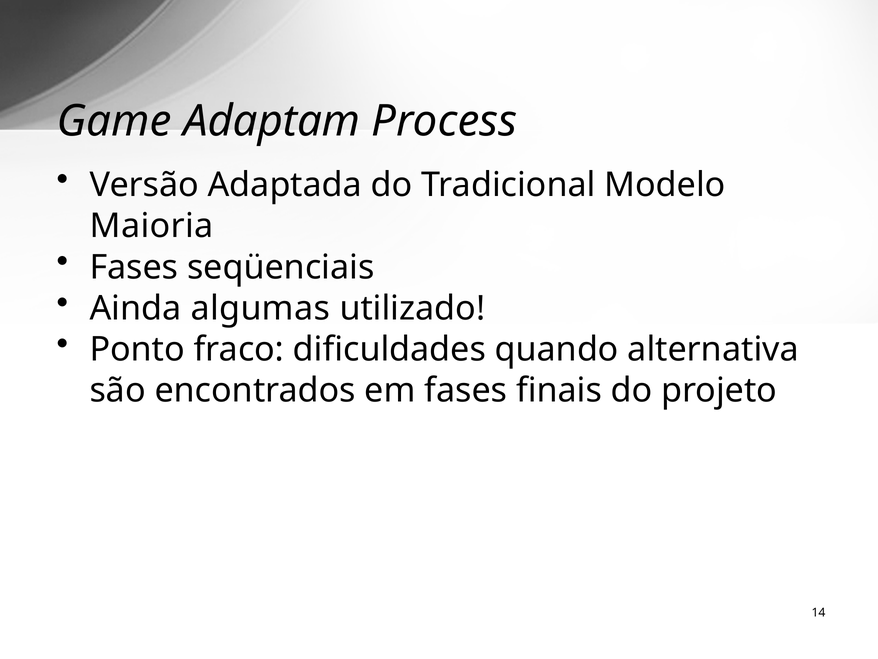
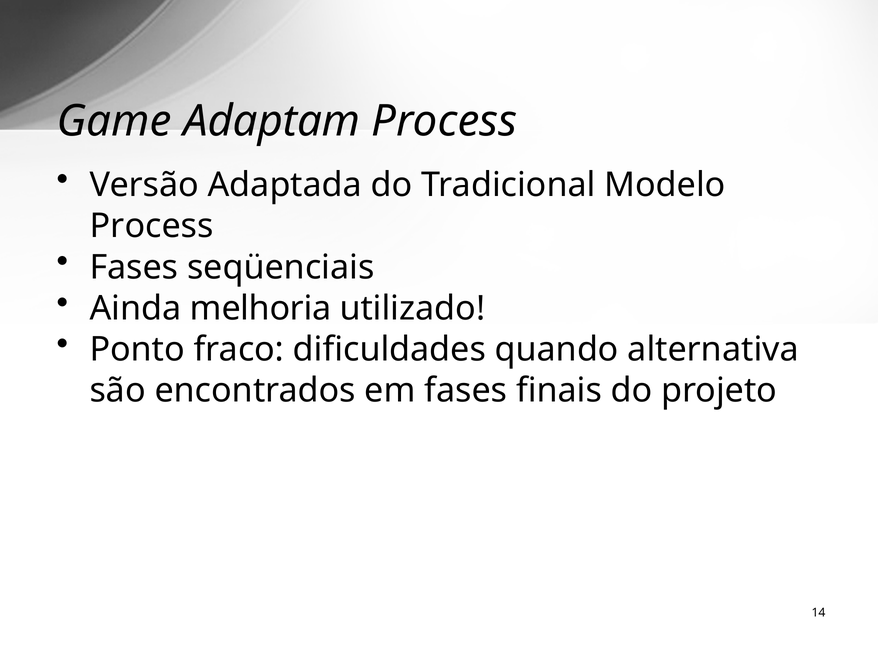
Maioria: Maioria -> Process (152, 226)
algumas: algumas -> melhoria (261, 308)
